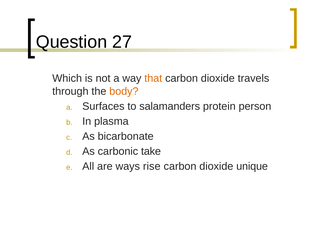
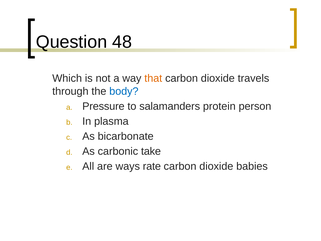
27: 27 -> 48 (122, 42)
body colour: orange -> blue (124, 91)
Surfaces: Surfaces -> Pressure (103, 106)
rise: rise -> rate (152, 166)
unique: unique -> babies (252, 166)
